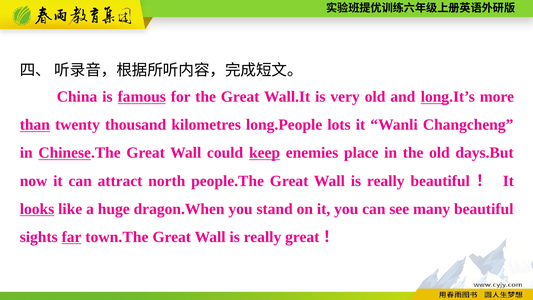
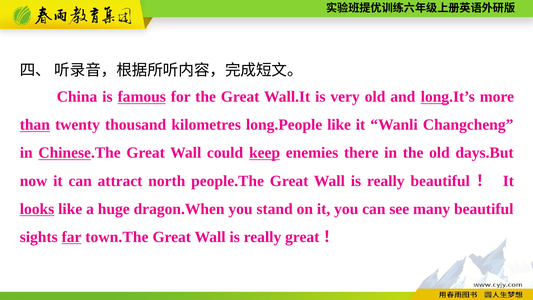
long.People lots: lots -> like (339, 125)
place: place -> there (361, 153)
